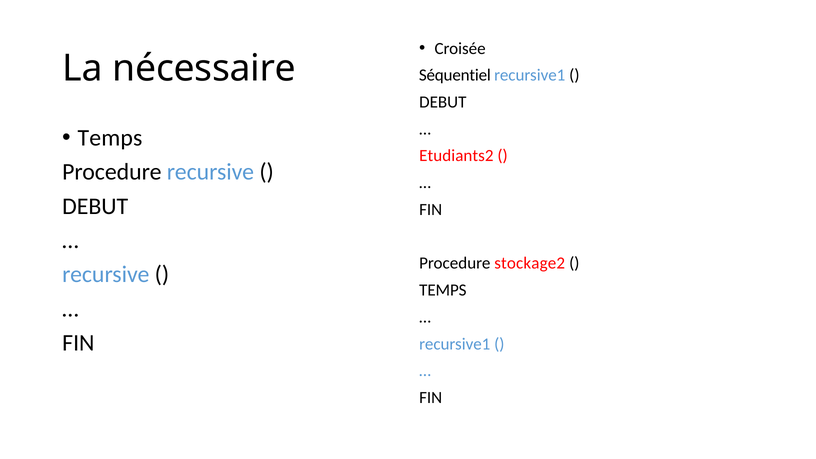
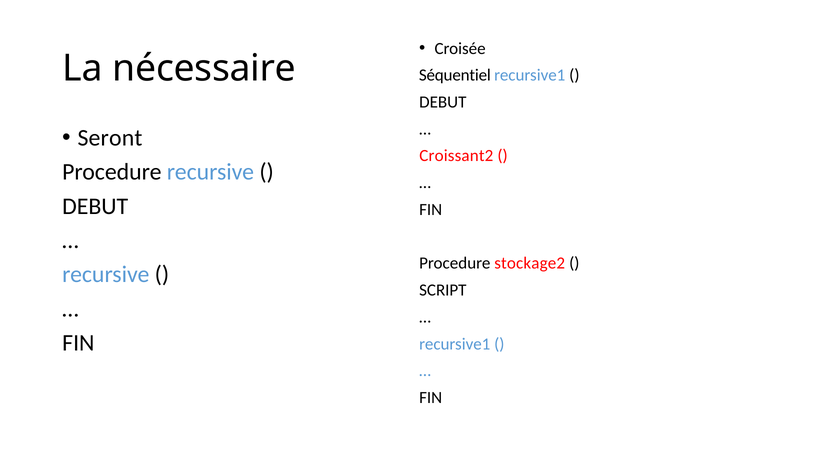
Temps: Temps -> Seront (110, 138)
Etudiants2: Etudiants2 -> Croissant2 (456, 156)
TEMPS: TEMPS -> SCRIPT (443, 290)
